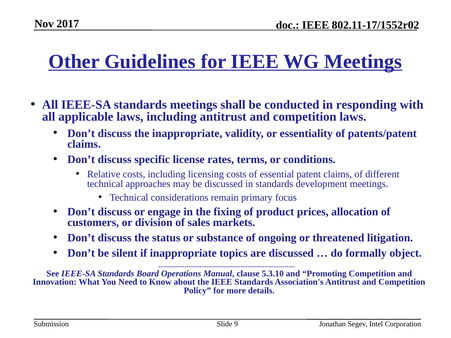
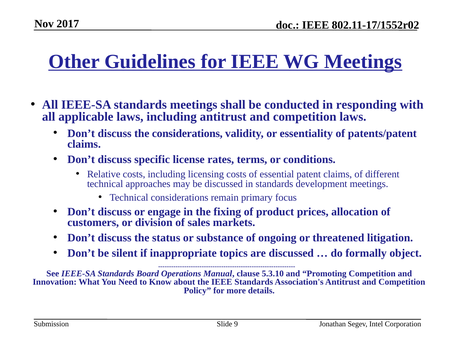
the inappropriate: inappropriate -> considerations (187, 133)
